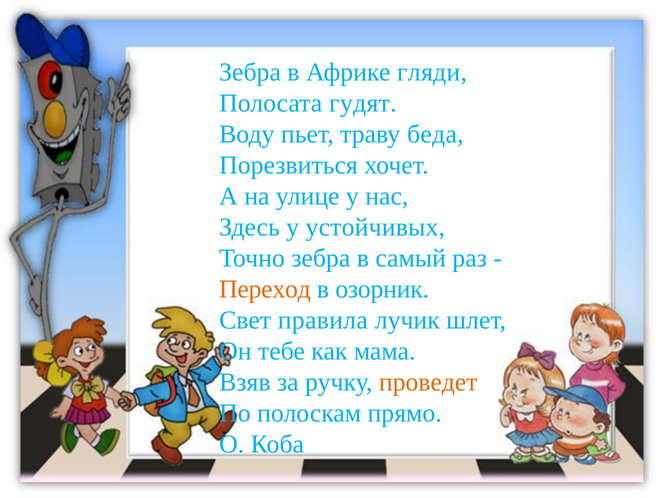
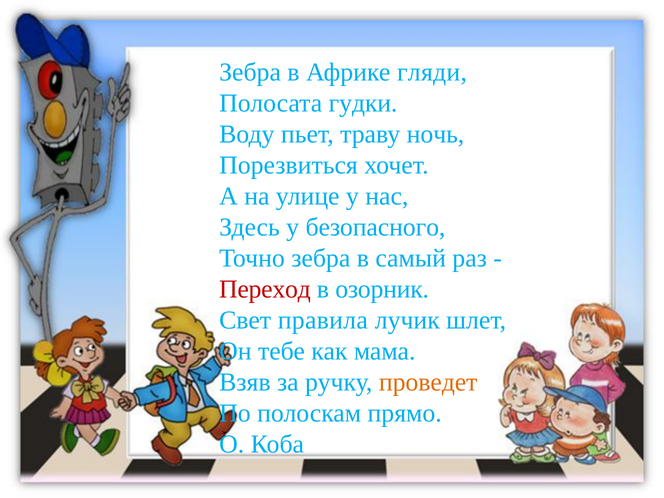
гудят: гудят -> гудки (363, 103)
беда: беда -> ночь (436, 134)
устойчивых: устойчивых -> безопасного (375, 227)
Переход colour: orange -> red (265, 289)
